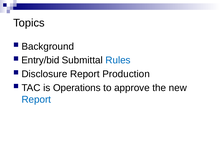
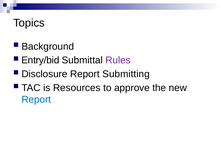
Rules colour: blue -> purple (118, 60)
Production: Production -> Submitting (126, 74)
Operations: Operations -> Resources (77, 88)
